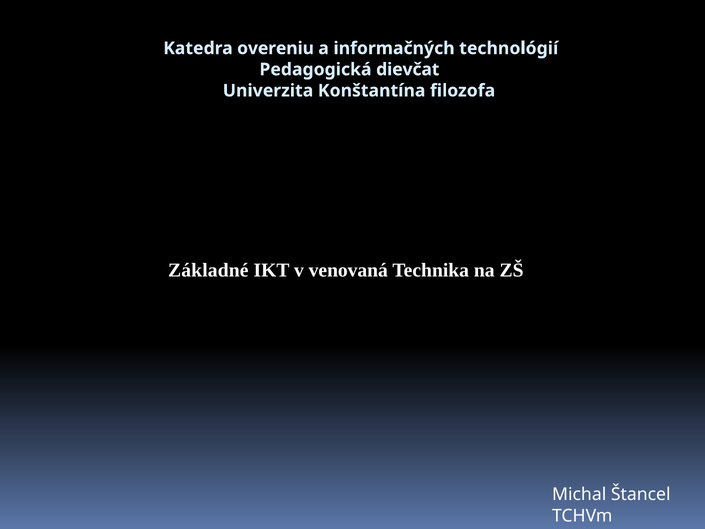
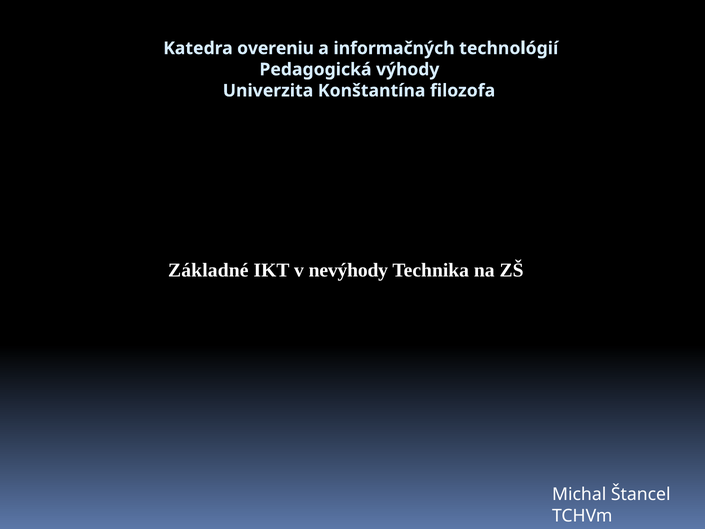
dievčat: dievčat -> výhody (408, 69)
venovaná: venovaná -> nevýhody (348, 270)
